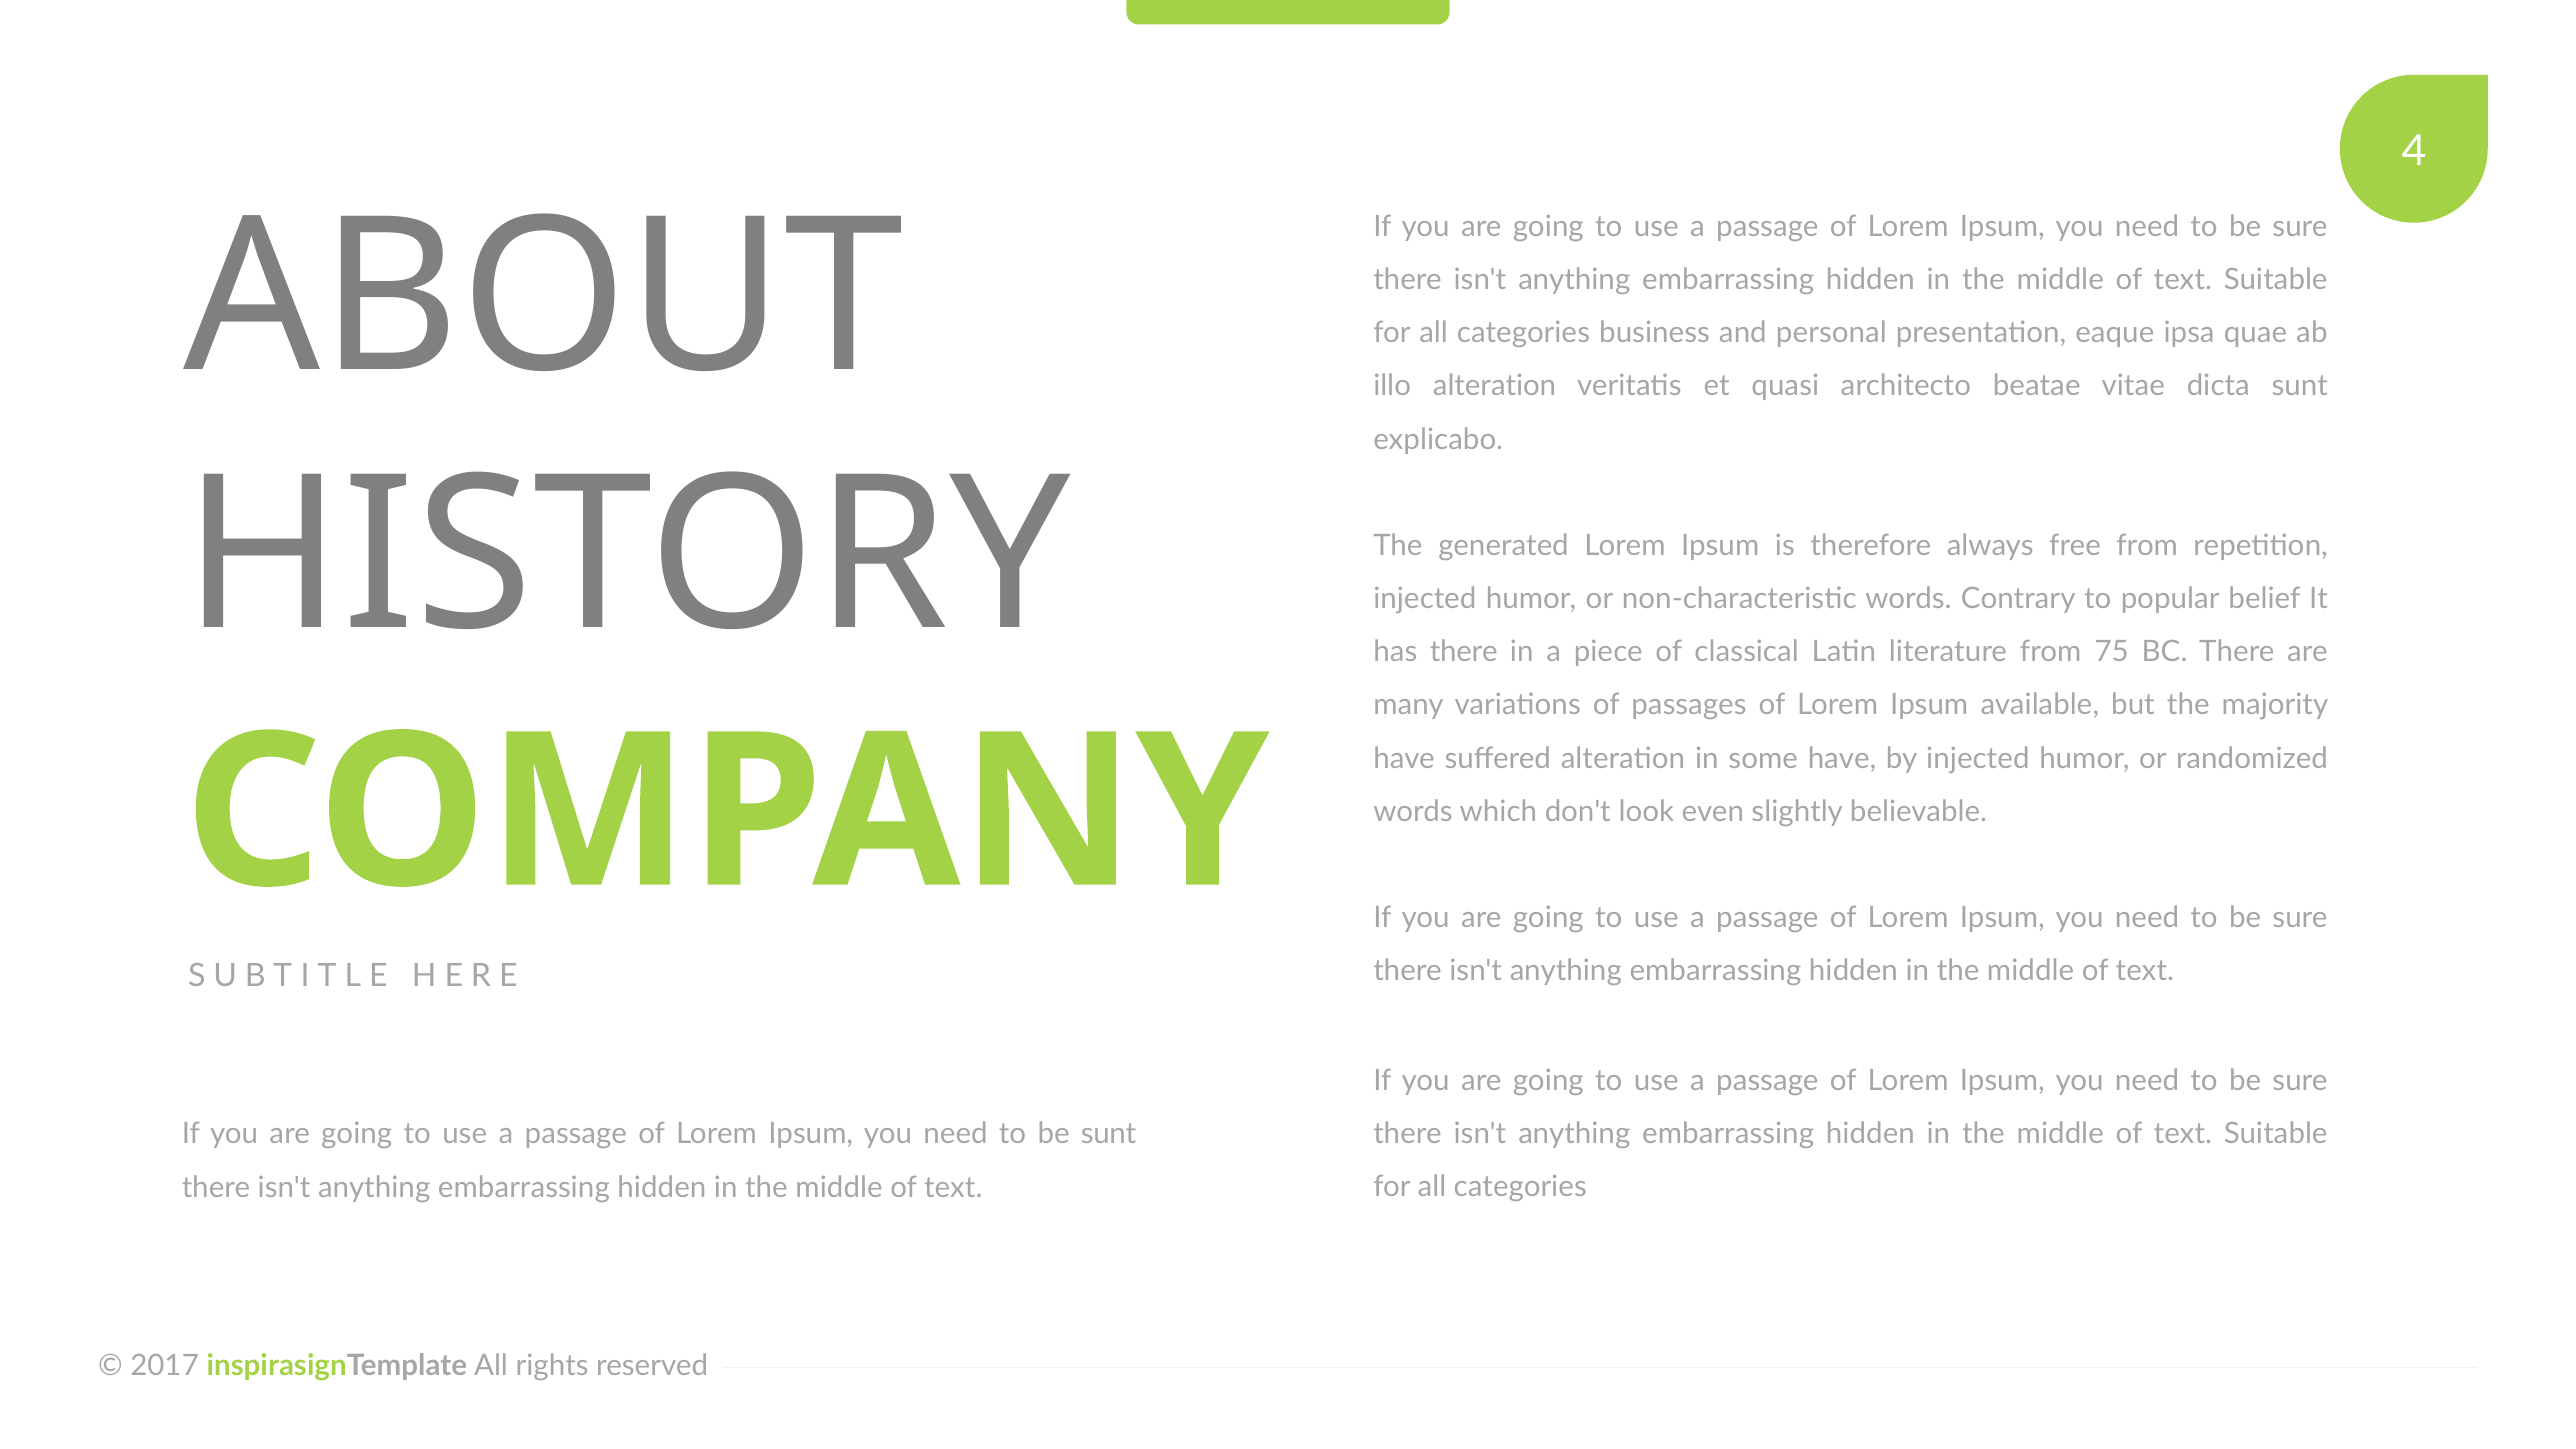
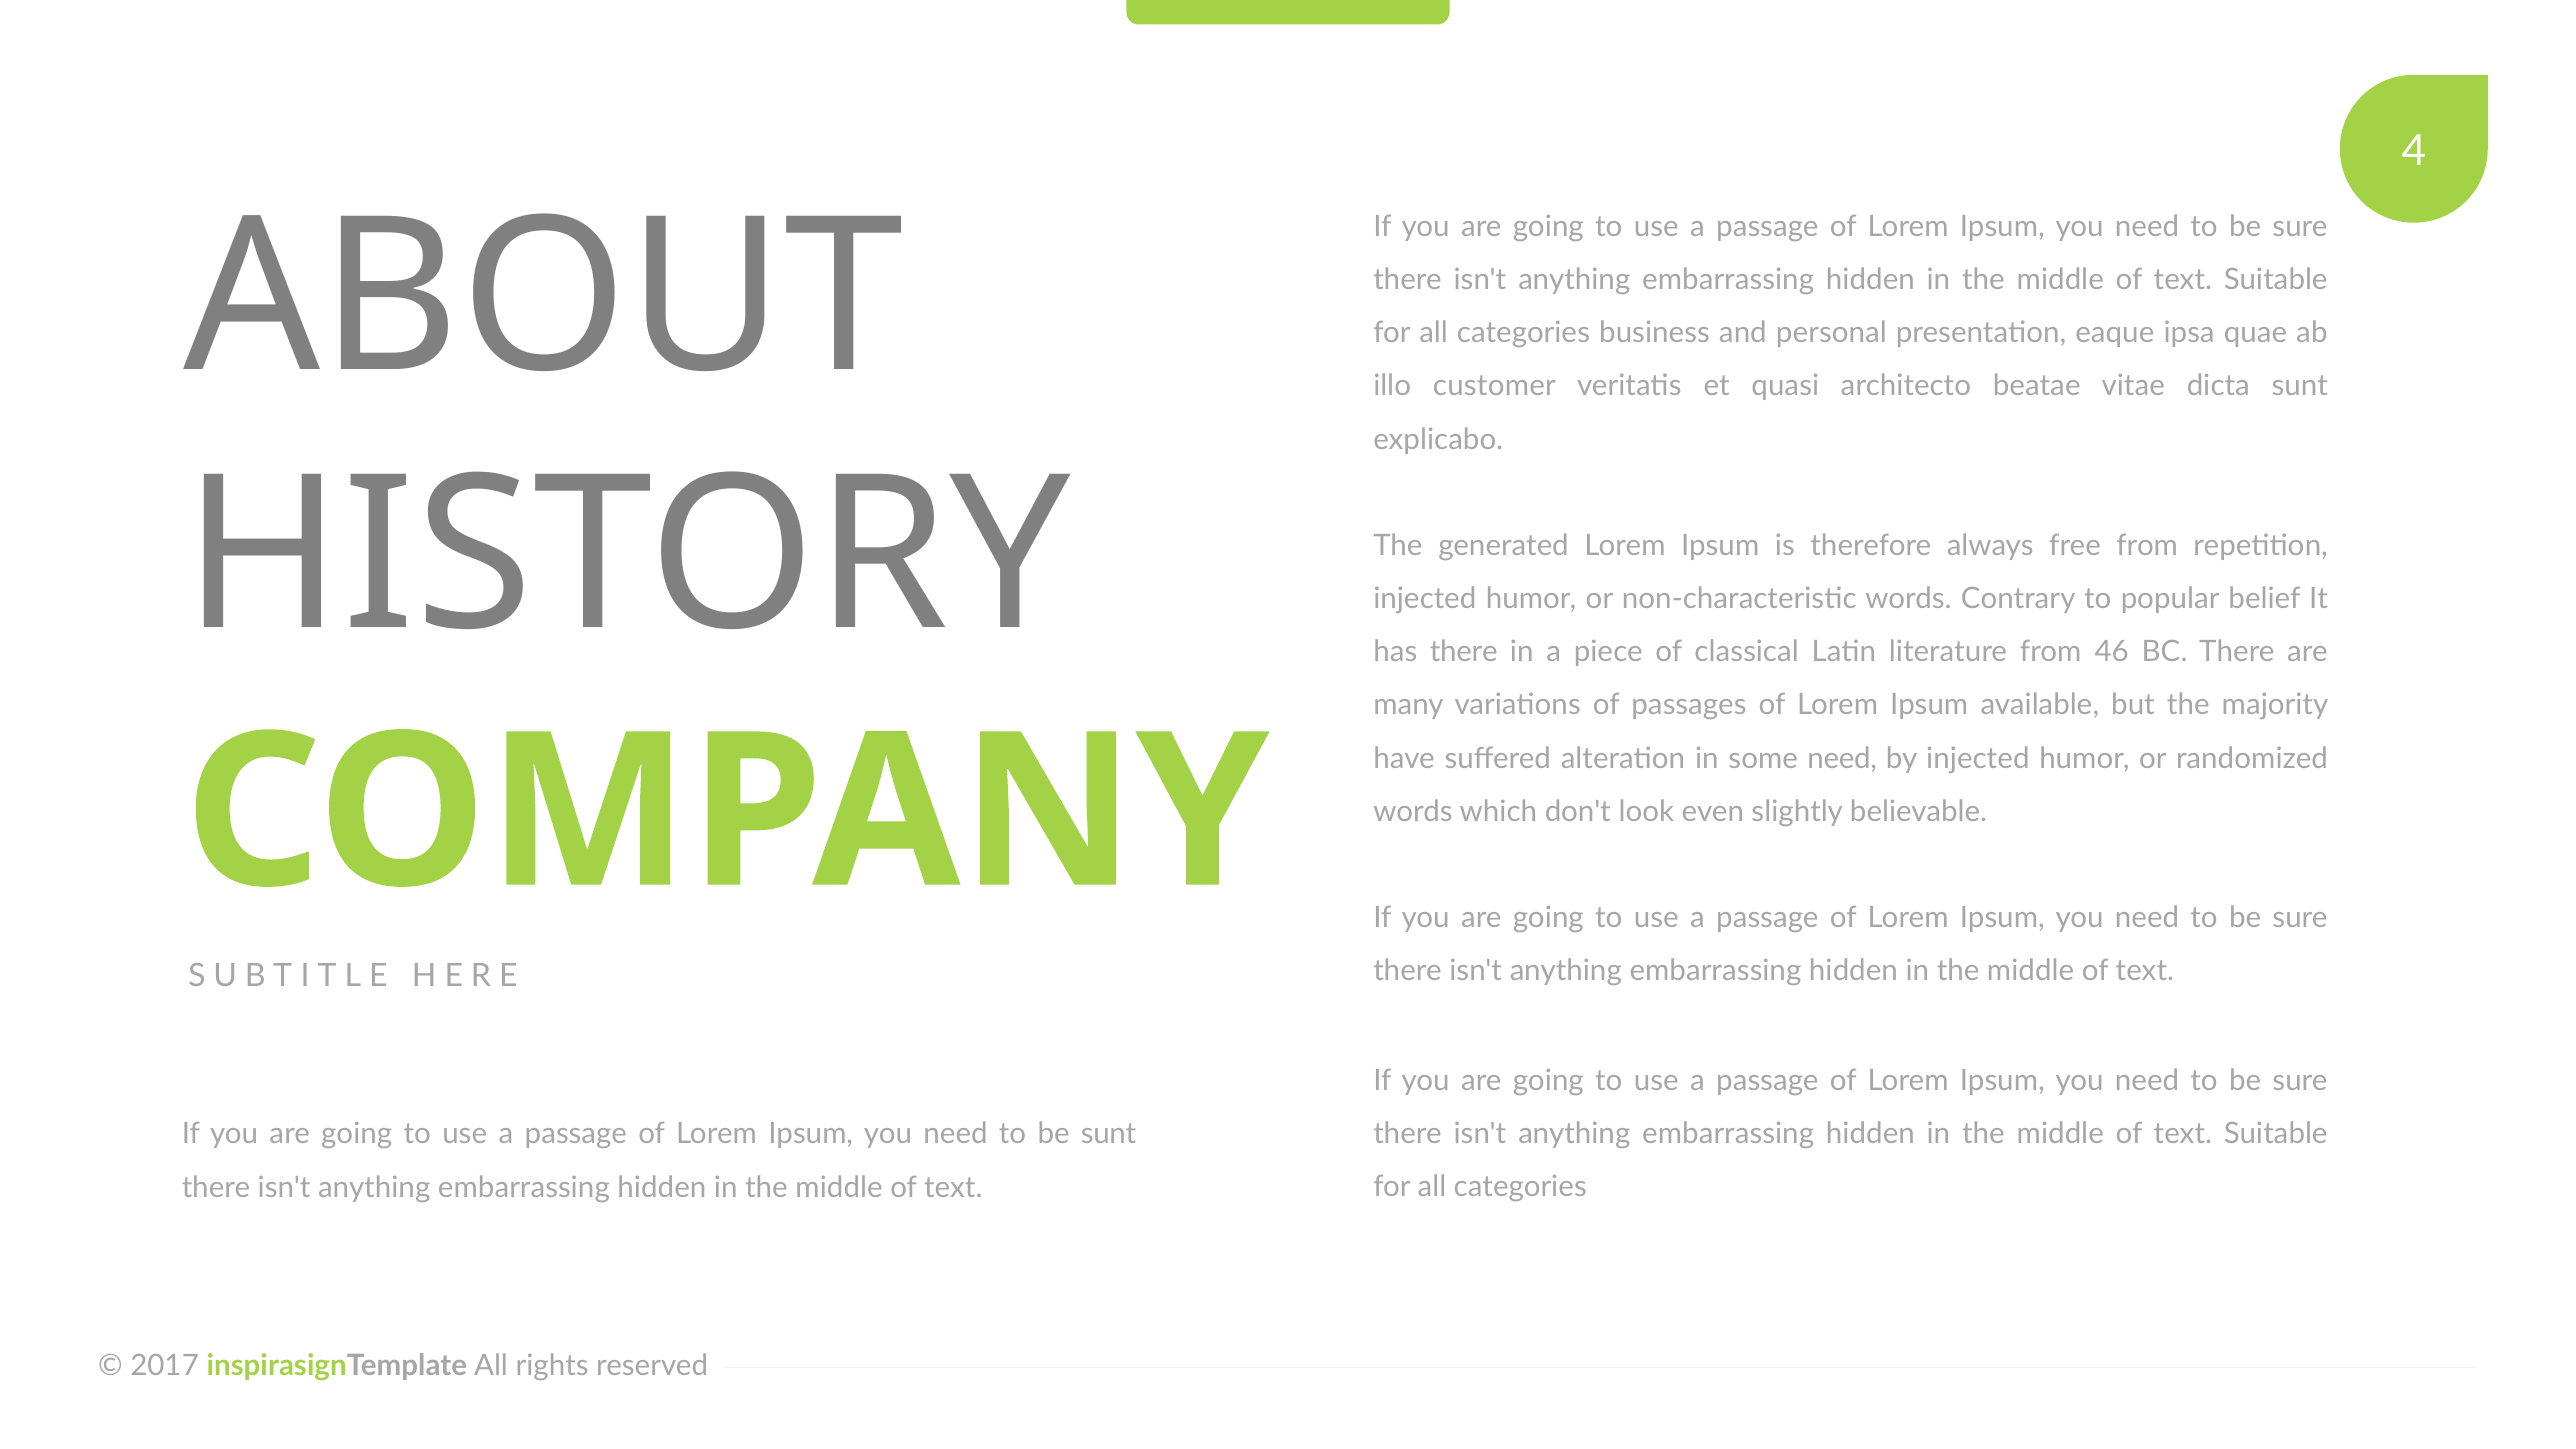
illo alteration: alteration -> customer (1494, 386)
75: 75 -> 46 (2112, 652)
some have: have -> need (1842, 758)
